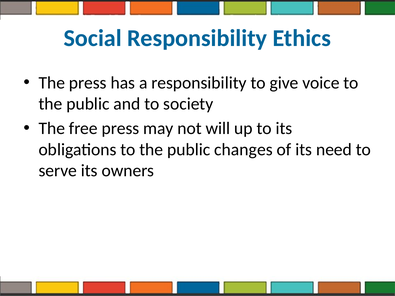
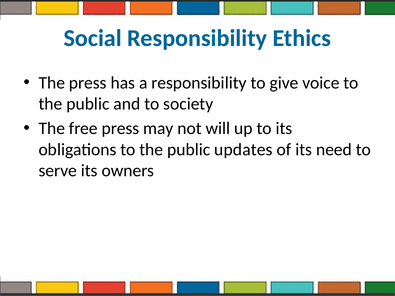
changes: changes -> updates (243, 150)
